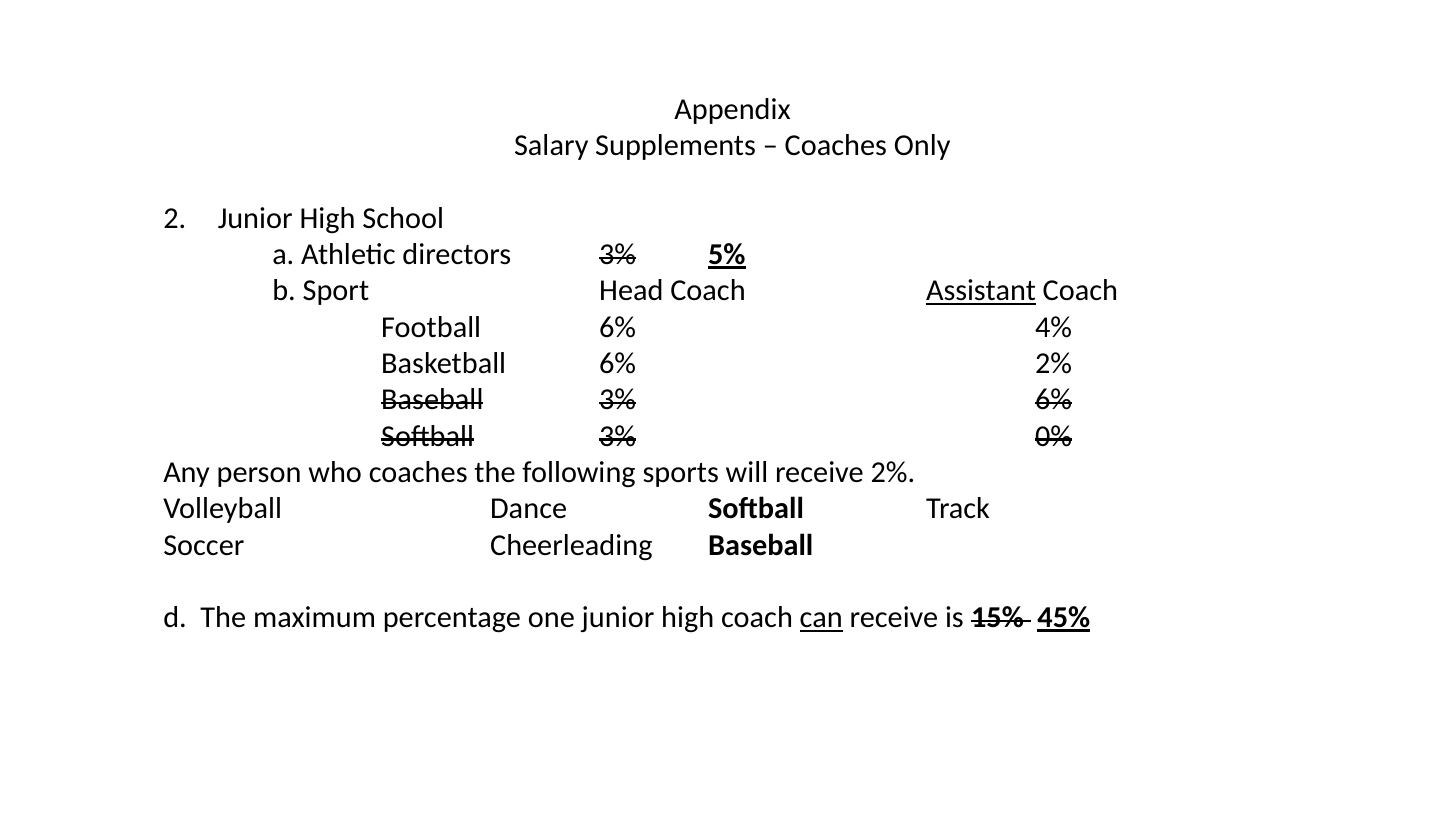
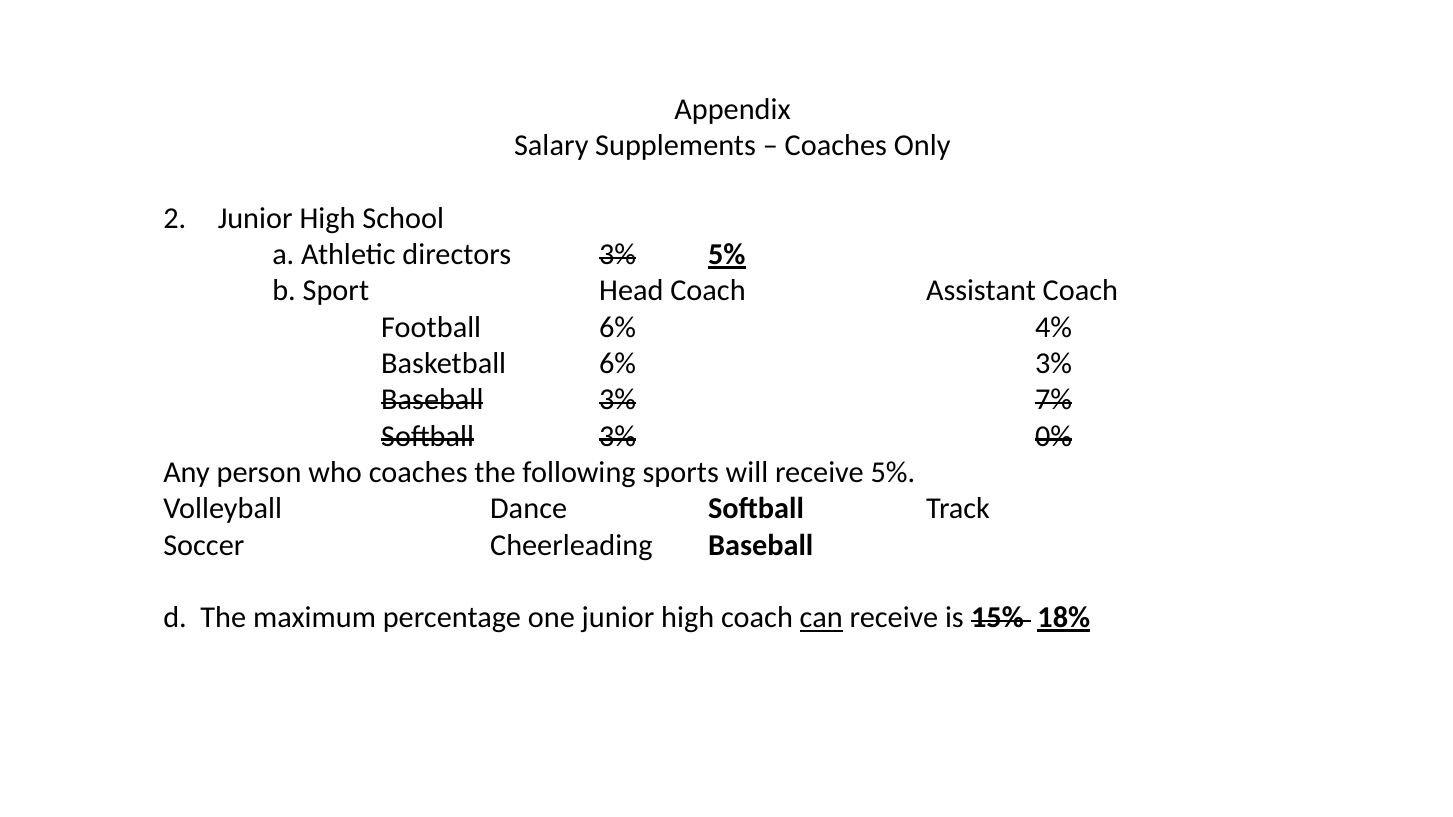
Assistant underline: present -> none (981, 291)
6% 2%: 2% -> 3% (1054, 364)
3% 6%: 6% -> 7% (1054, 400)
receive 2%: 2% -> 5% (893, 473)
45%: 45% -> 18% (1064, 618)
